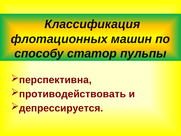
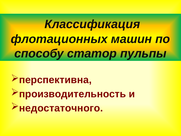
противодействовать: противодействовать -> производительность (72, 94)
депрессируется: депрессируется -> недостаточного (61, 108)
